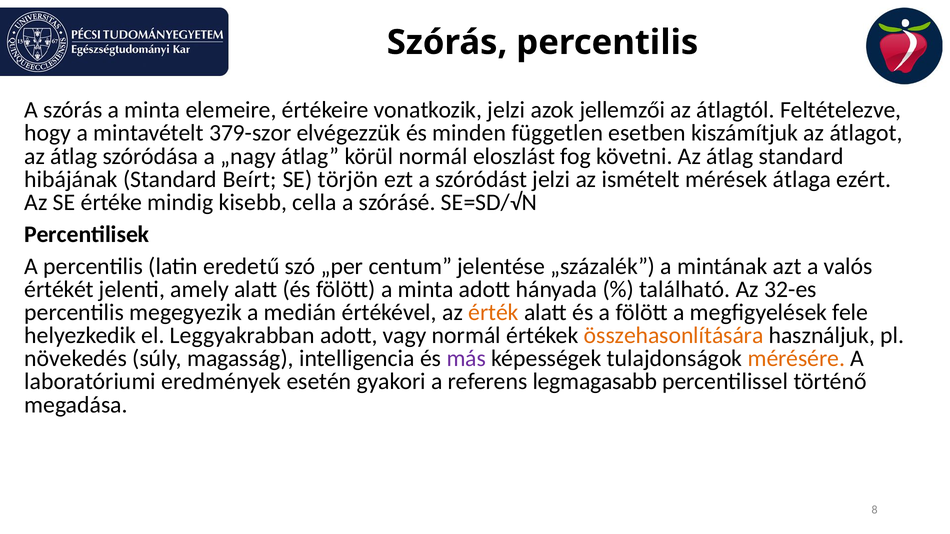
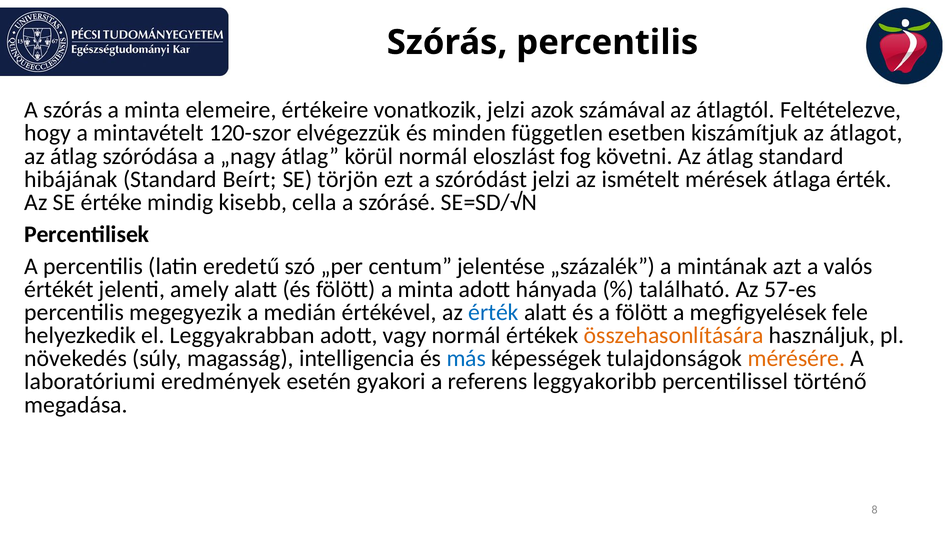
jellemzői: jellemzői -> számával (622, 110)
379-szor: 379-szor -> 120-szor (250, 133)
átlaga ezért: ezért -> érték (864, 179)
32-es: 32-es -> 57-es (790, 290)
érték colour: orange -> blue (493, 313)
más colour: purple -> blue (466, 359)
legmagasabb: legmagasabb -> leggyakoribb (595, 382)
